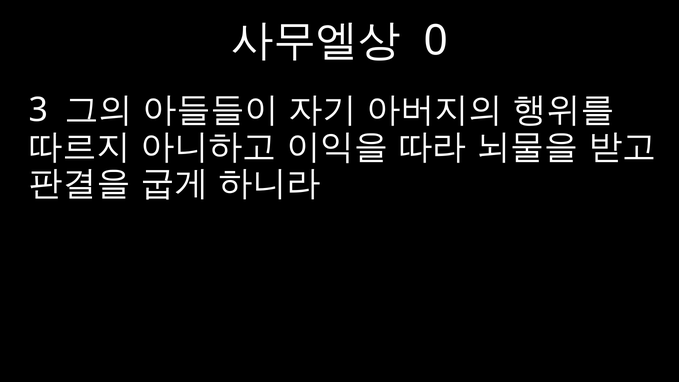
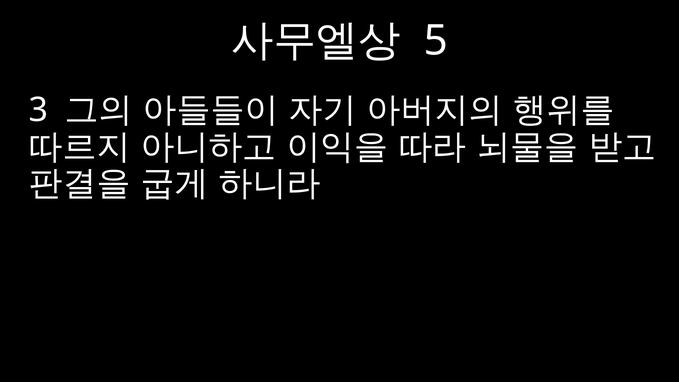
0: 0 -> 5 (436, 41)
